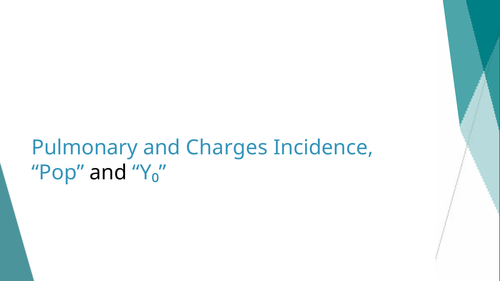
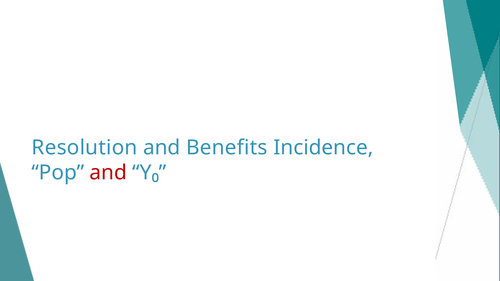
Pulmonary: Pulmonary -> Resolution (85, 148)
Charges: Charges -> Benefits (227, 148)
and colour: black -> red (108, 173)
